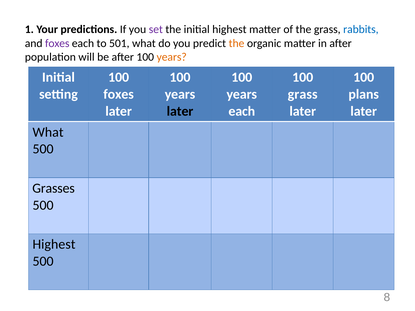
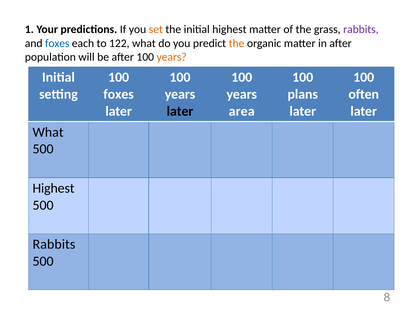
set colour: purple -> orange (156, 29)
rabbits colour: blue -> purple (361, 29)
foxes colour: purple -> blue (57, 43)
501: 501 -> 122 (119, 43)
grass: grass -> plans (303, 94)
plans: plans -> often (364, 94)
each: each -> area (242, 111)
Grasses: Grasses -> Highest (54, 188)
Highest: Highest -> Rabbits (54, 245)
